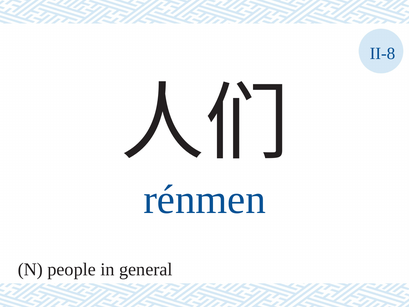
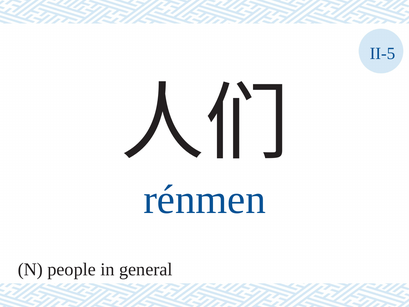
II-8: II-8 -> II-5 (383, 54)
